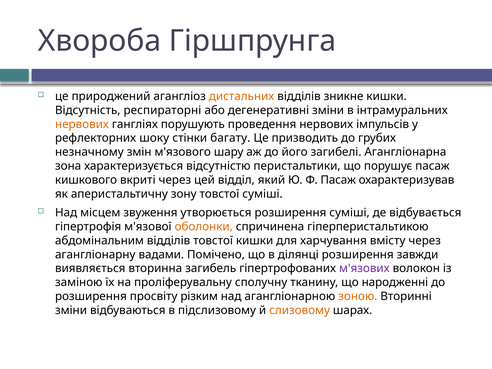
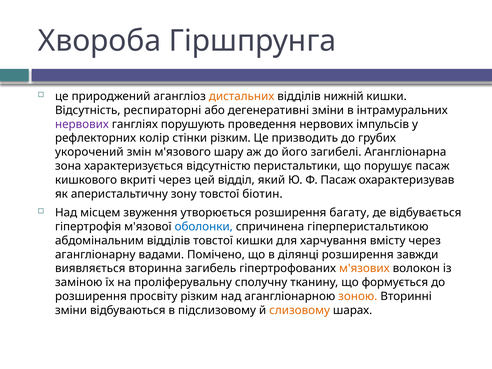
зникне: зникне -> нижній (344, 96)
нервових colour: orange -> purple (82, 124)
шоку: шоку -> колір (154, 138)
стінки багату: багату -> різким (230, 138)
незначному: незначному -> укорочений (89, 152)
товстої суміші: суміші -> біотин (262, 194)
розширення суміші: суміші -> багату (349, 213)
оболонки colour: orange -> blue (204, 227)
м'язових colour: purple -> orange (364, 268)
народженні: народженні -> формується (395, 282)
